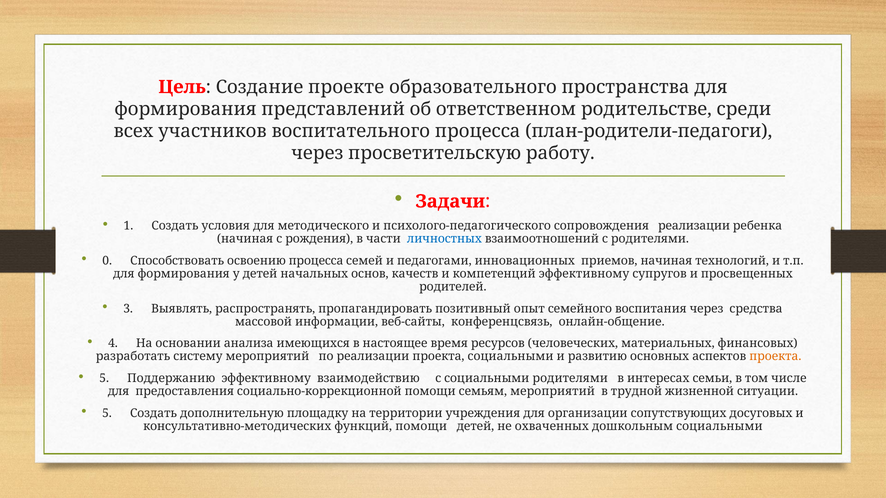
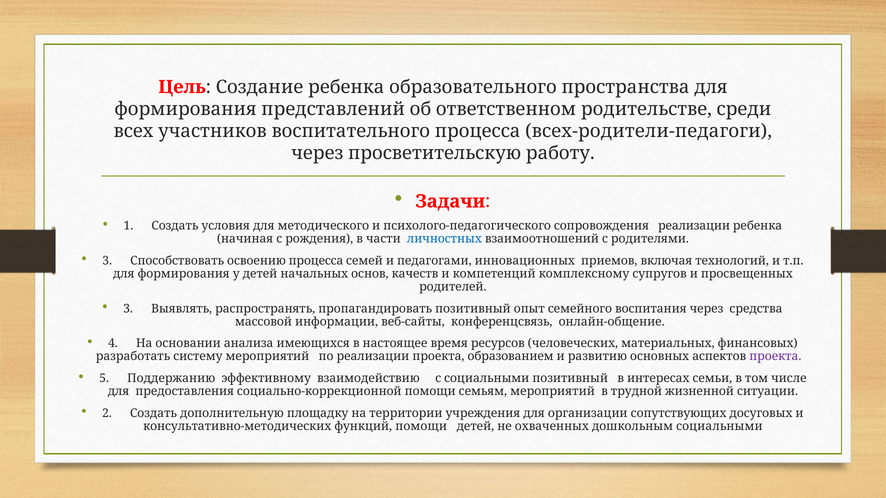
Создание проекте: проекте -> ребенка (346, 87)
план-родители-педагоги: план-родители-педагоги -> всех-родители-педагоги (649, 131)
0: 0 -> 3 (107, 261)
приемов начиная: начиная -> включая (666, 261)
компетенций эффективному: эффективному -> комплексному (584, 274)
проекта социальными: социальными -> образованием (511, 357)
проекта colour: orange -> purple (775, 357)
социальными родителями: родителями -> позитивный (570, 379)
5: 5 -> 2 (107, 414)
